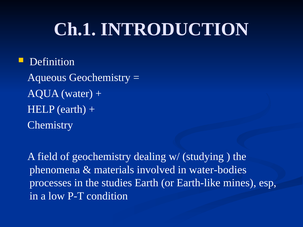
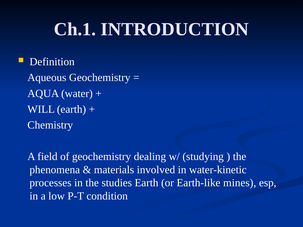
HELP: HELP -> WILL (41, 109)
water-bodies: water-bodies -> water-kinetic (218, 170)
